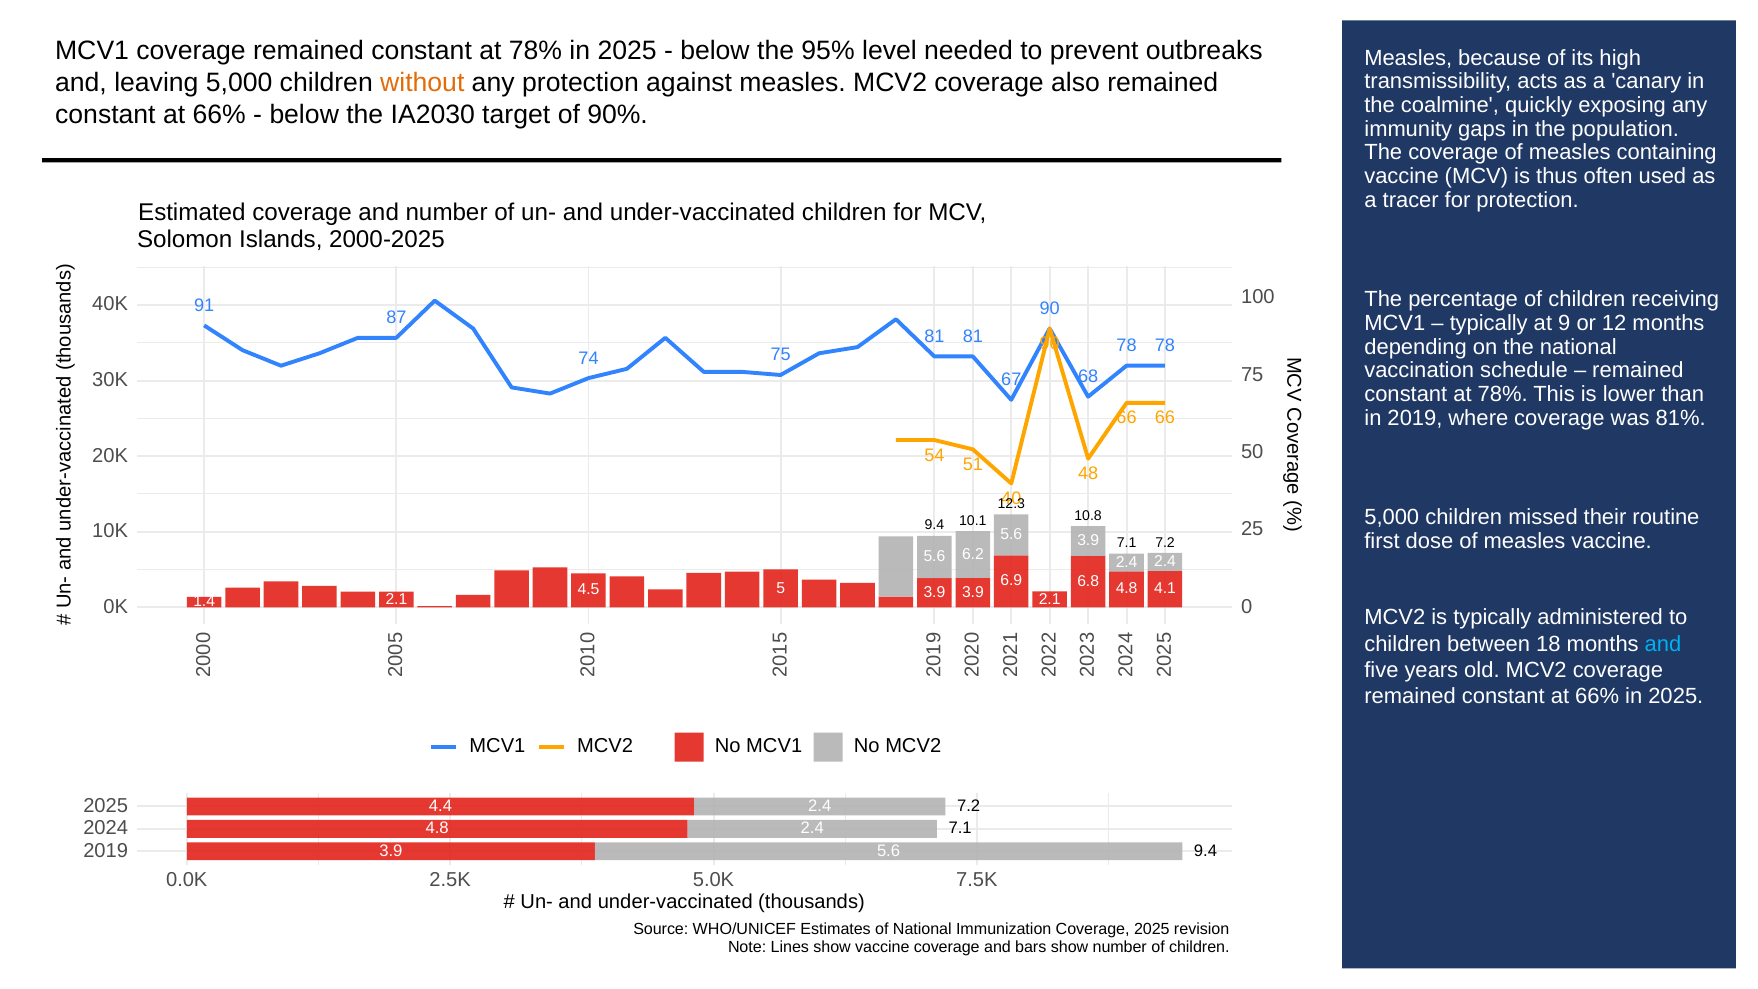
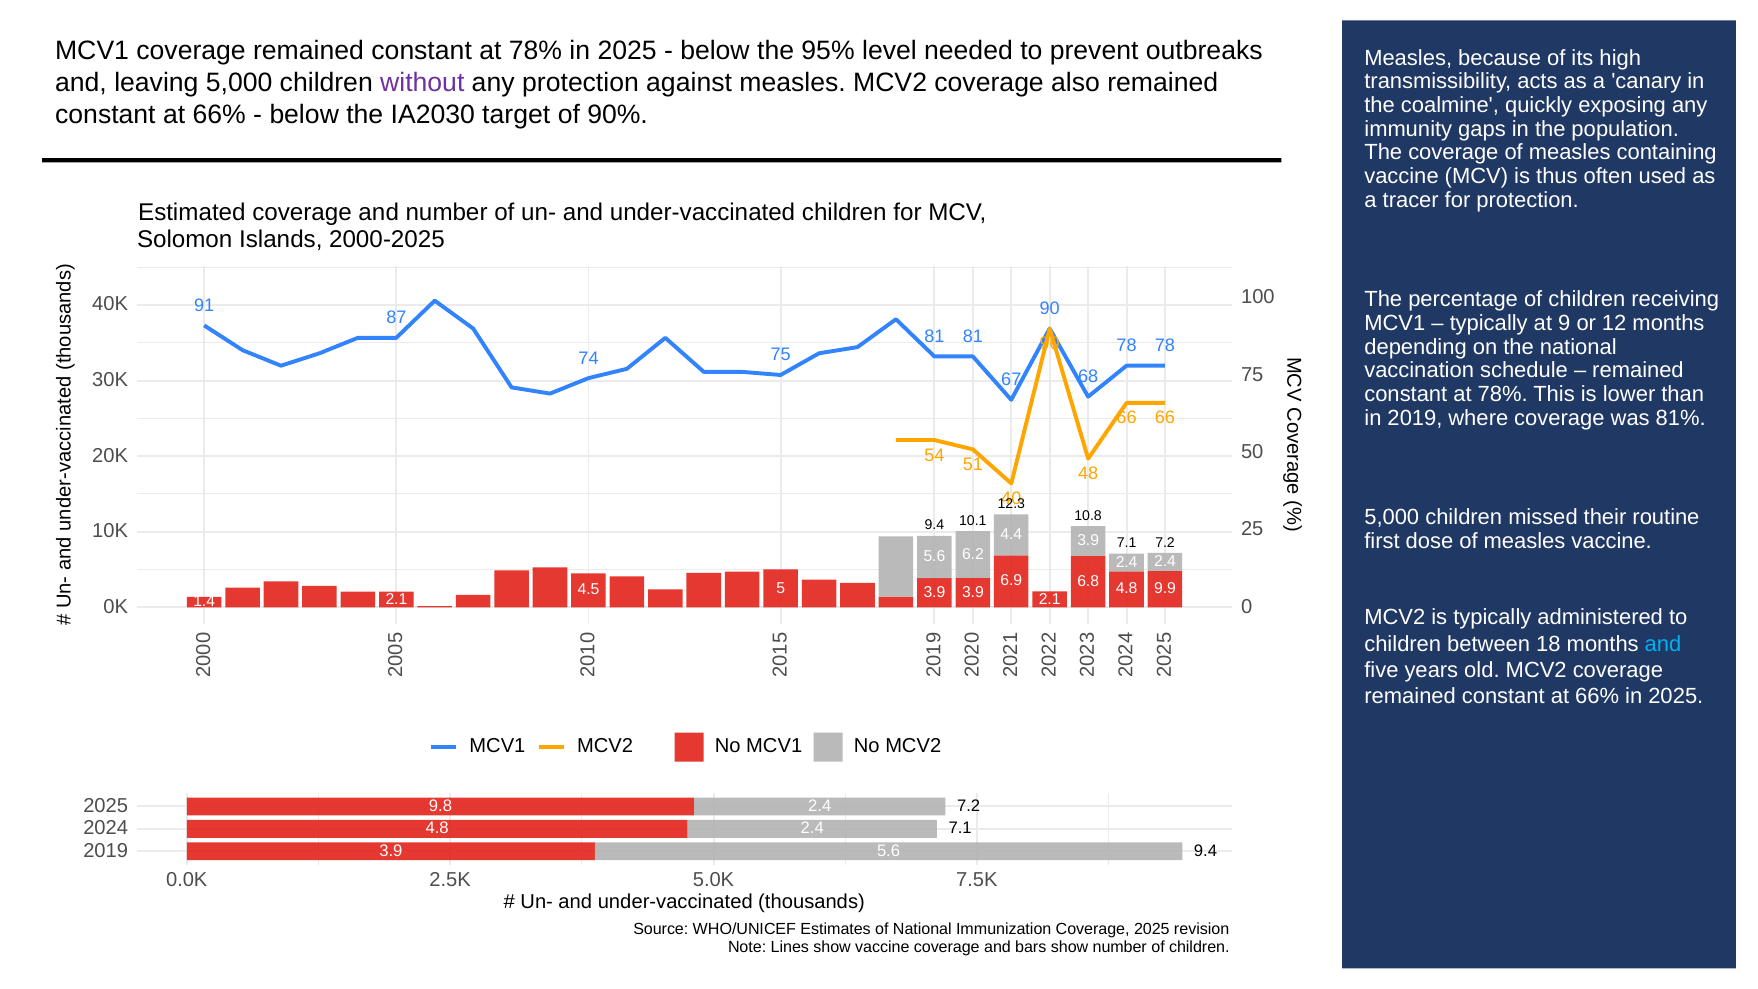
without colour: orange -> purple (422, 83)
5.6: 5.6 -> 4.4 (1011, 534)
4.1: 4.1 -> 9.9 (1165, 588)
4.4: 4.4 -> 9.8 (440, 806)
